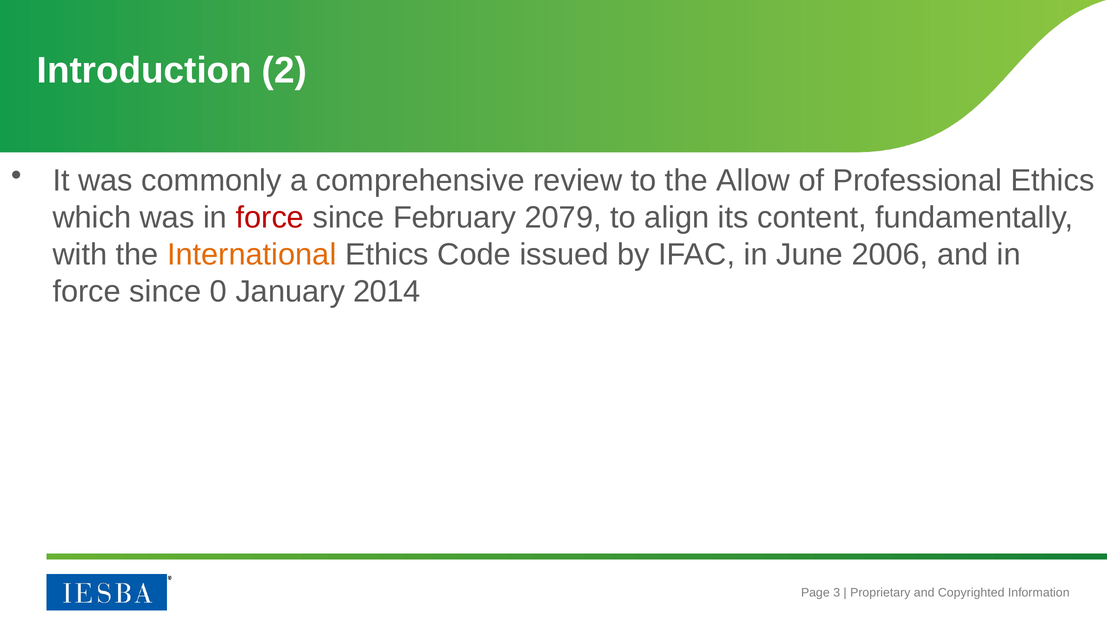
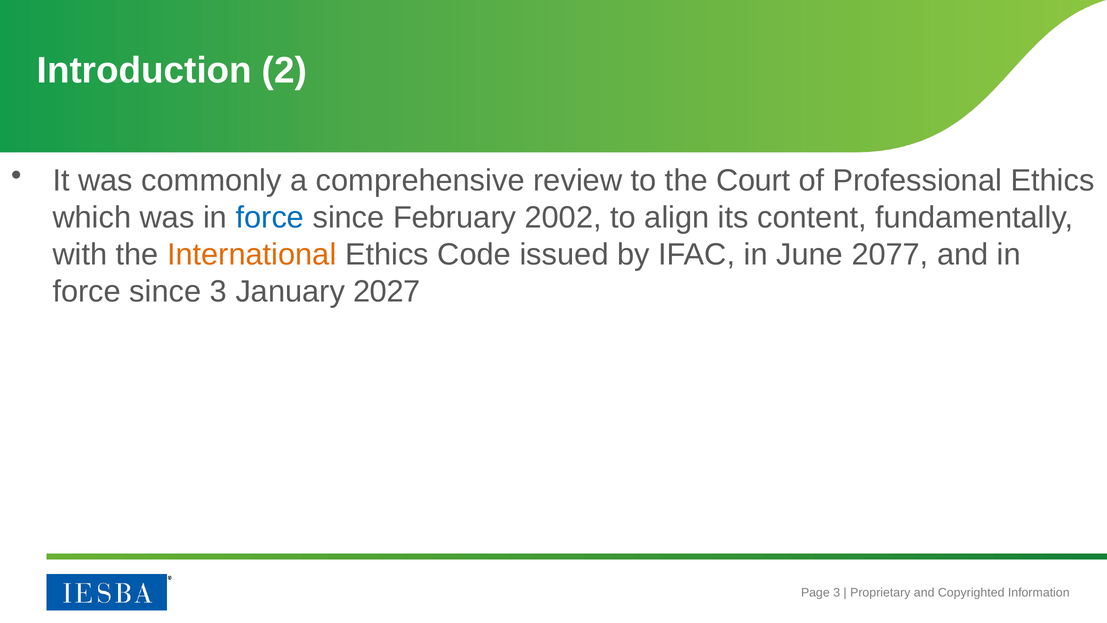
Allow: Allow -> Court (753, 181)
force colour: red -> blue (270, 218)
2079: 2079 -> 2002 (563, 218)
2006: 2006 -> 2077 (890, 254)
since 0: 0 -> 3 (218, 291)
2014: 2014 -> 2027 (387, 291)
